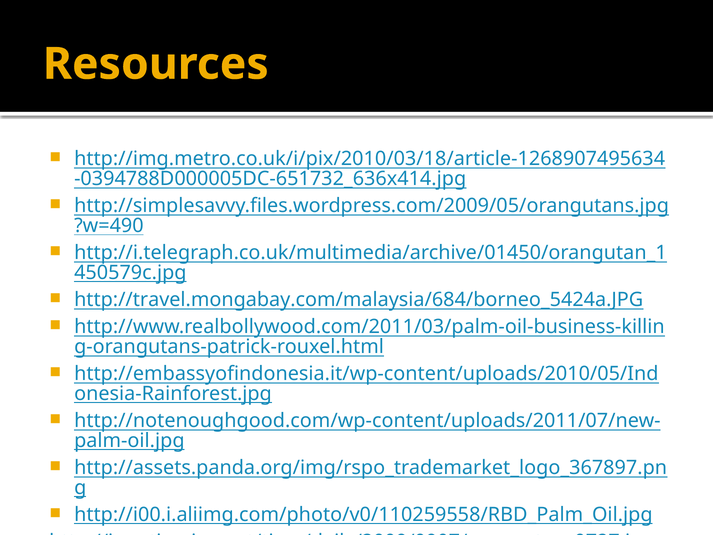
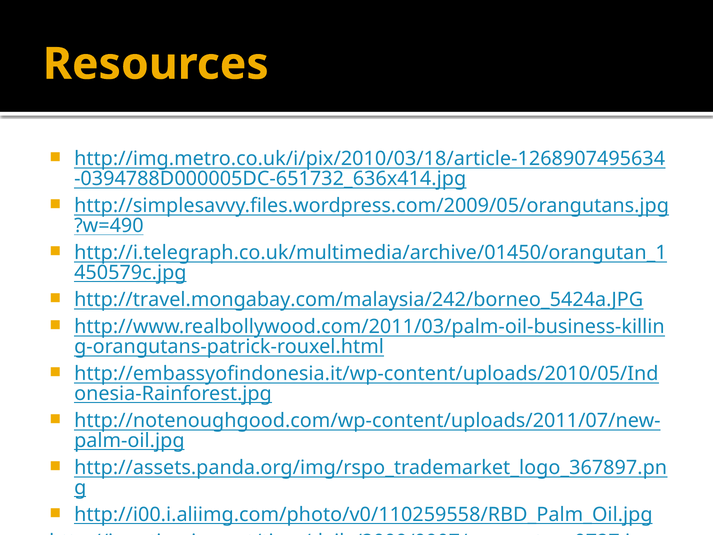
http://travel.mongabay.com/malaysia/684/borneo_5424a.JPG: http://travel.mongabay.com/malaysia/684/borneo_5424a.JPG -> http://travel.mongabay.com/malaysia/242/borneo_5424a.JPG (359, 300)
